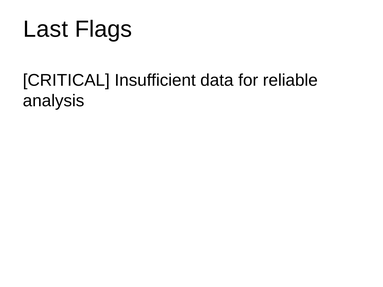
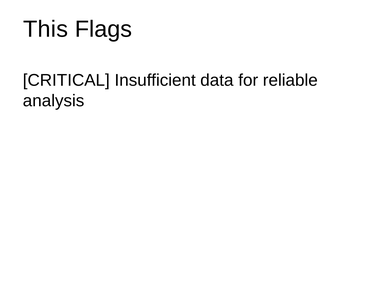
Last: Last -> This (46, 29)
